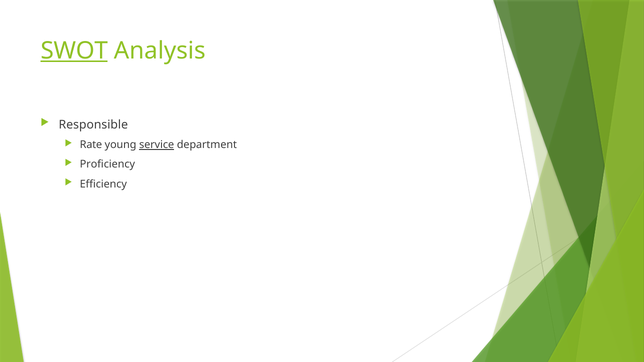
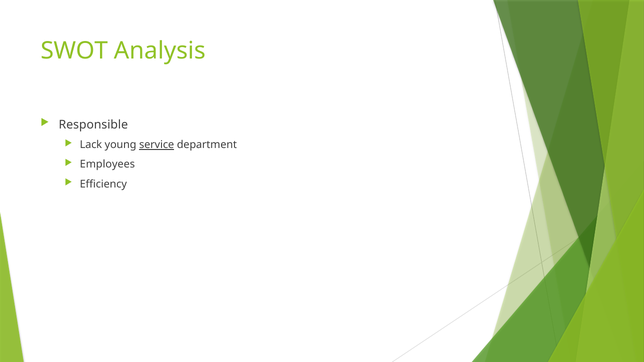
SWOT underline: present -> none (74, 51)
Rate: Rate -> Lack (91, 145)
Proficiency: Proficiency -> Employees (107, 165)
